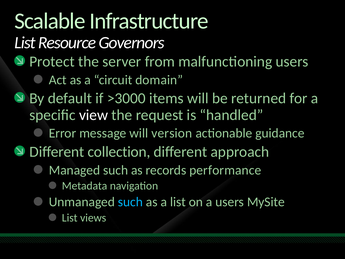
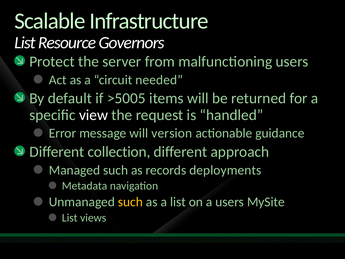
domain: domain -> needed (159, 80)
>3000: >3000 -> >5005 (126, 98)
performance: performance -> deployments (225, 170)
such colour: light blue -> yellow (130, 202)
